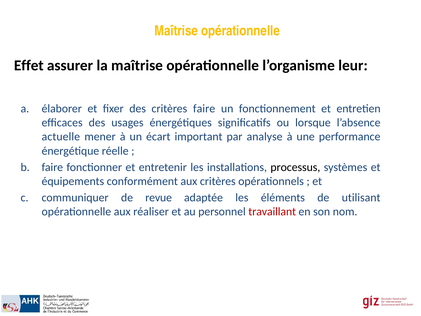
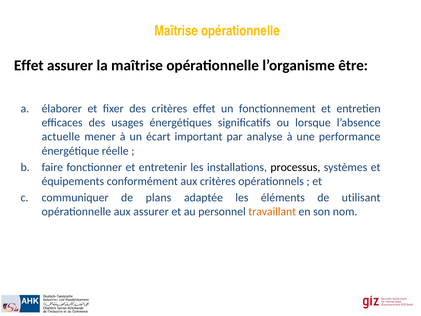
leur: leur -> être (353, 65)
critères faire: faire -> effet (204, 109)
revue: revue -> plans (158, 197)
aux réaliser: réaliser -> assurer (151, 212)
travaillant colour: red -> orange (272, 212)
